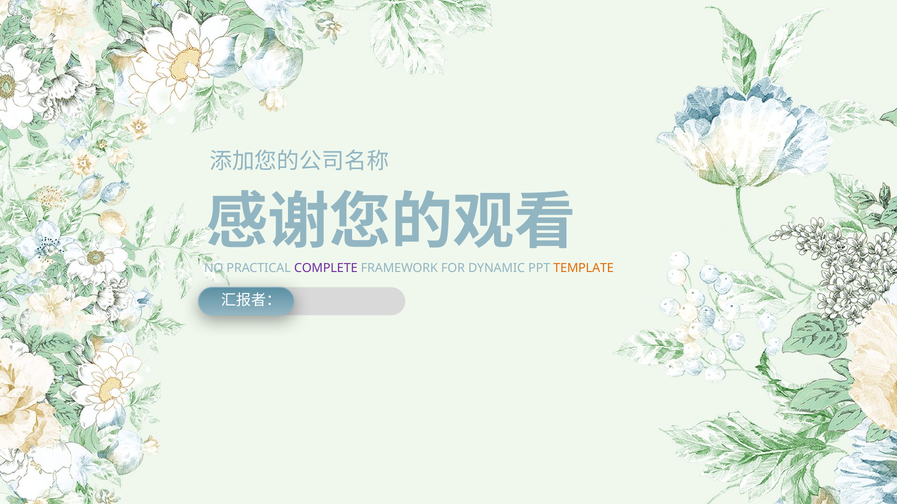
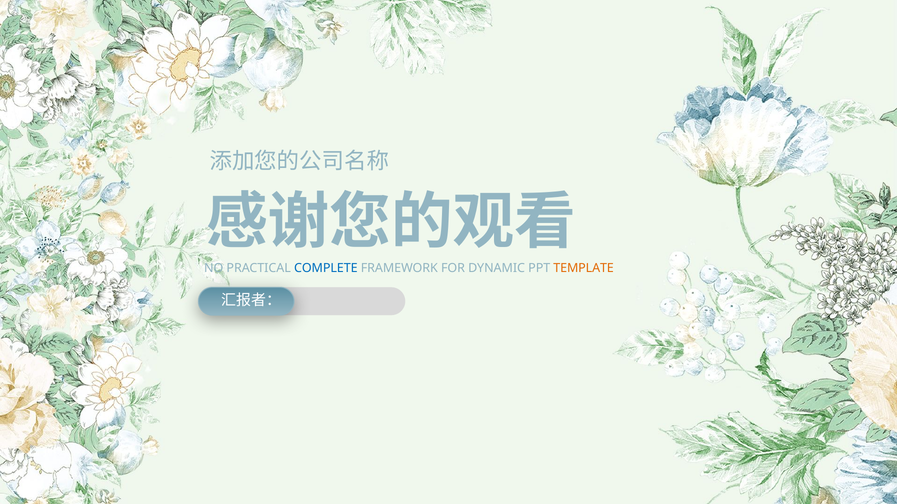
COMPLETE colour: purple -> blue (326, 268)
